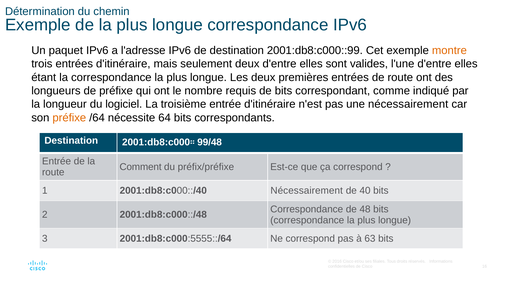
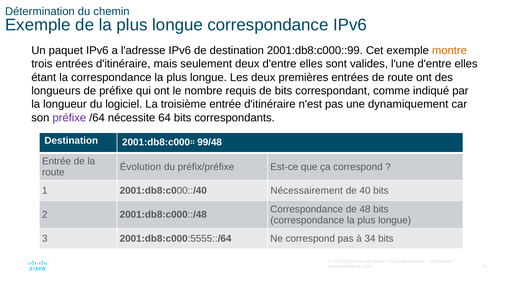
une nécessairement: nécessairement -> dynamiquement (408, 105)
préfixe colour: orange -> purple (69, 118)
Comment: Comment -> Évolution (140, 167)
63: 63 -> 34 (370, 239)
